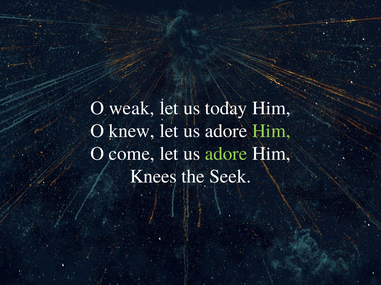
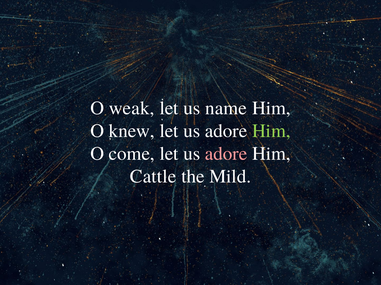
today: today -> name (226, 108)
adore colour: light green -> pink (226, 154)
Knees: Knees -> Cattle (153, 177)
Seek: Seek -> Mild (230, 177)
